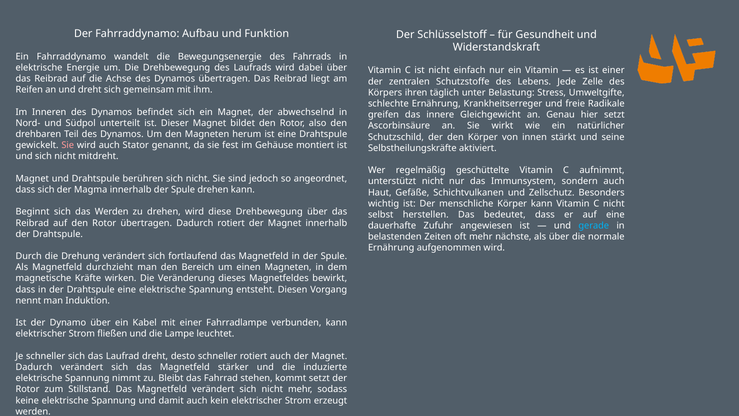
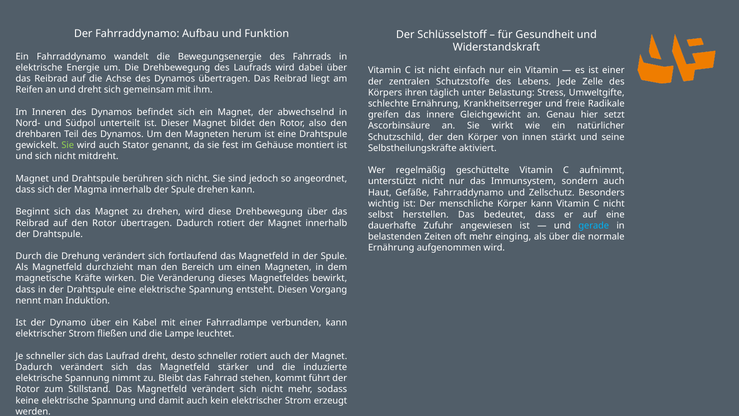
Sie colour: pink -> light green (68, 145)
Gefäße Schichtvulkanen: Schichtvulkanen -> Fahrraddynamo (469, 192)
das Werden: Werden -> Magnet (112, 212)
nächste: nächste -> einging (513, 237)
kommt setzt: setzt -> führt (319, 378)
